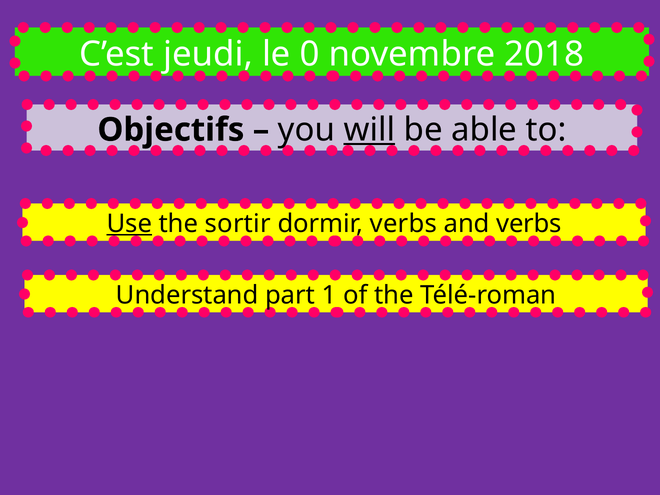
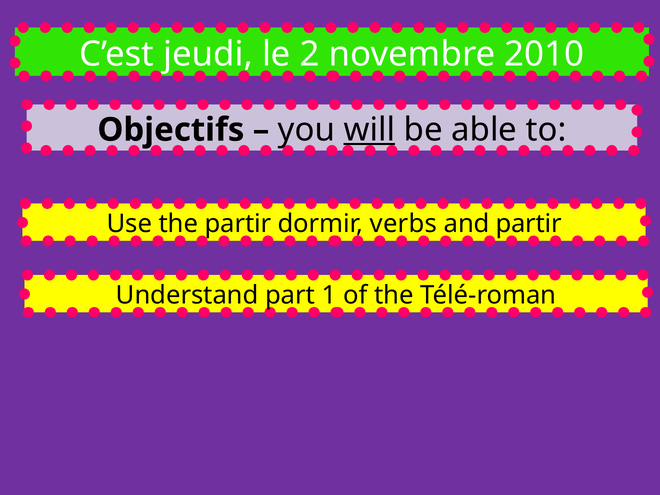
0: 0 -> 2 (310, 54)
2018: 2018 -> 2010 (544, 54)
Use underline: present -> none (129, 224)
the sortir: sortir -> partir (238, 224)
and verbs: verbs -> partir (529, 224)
